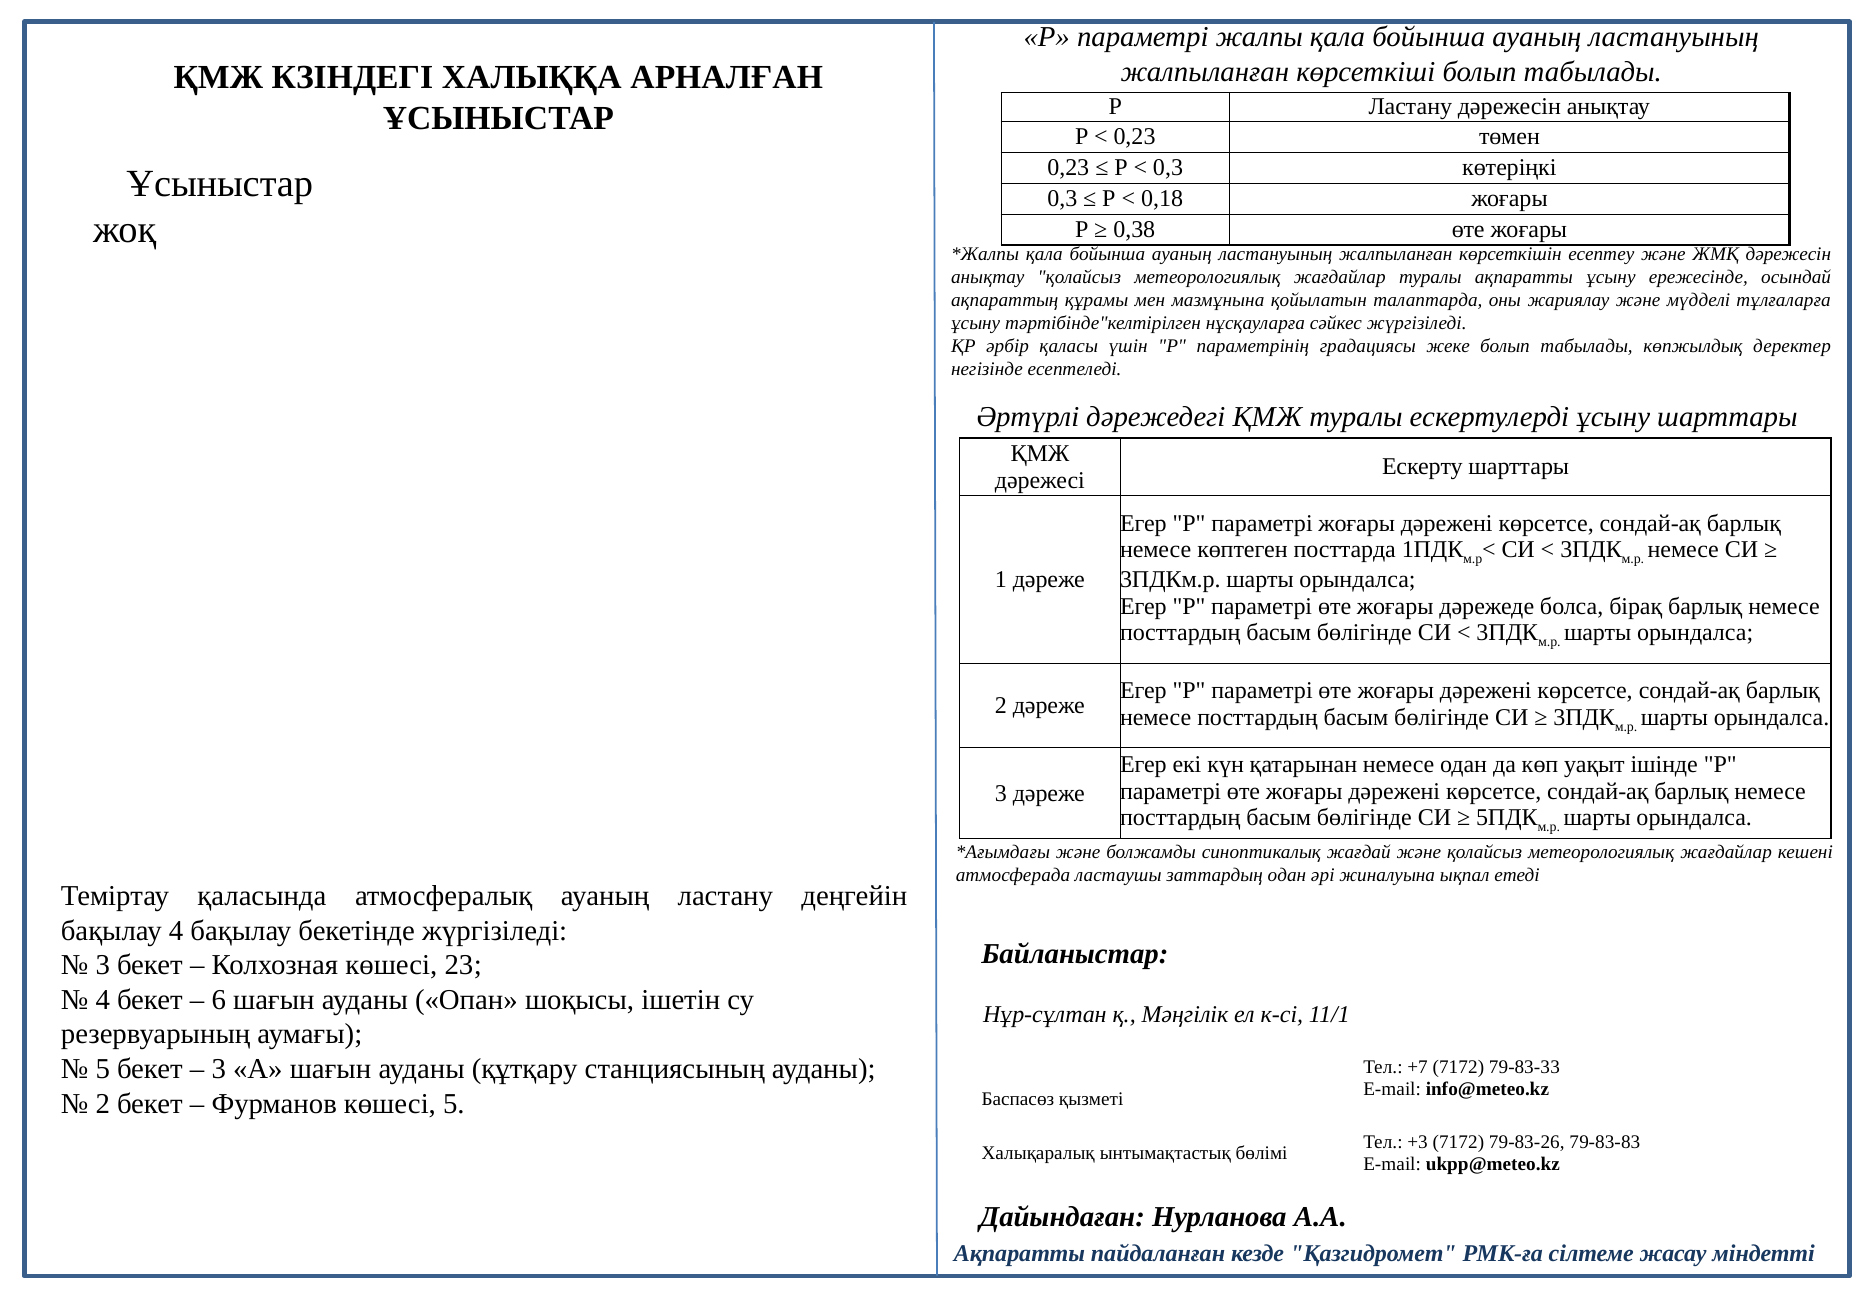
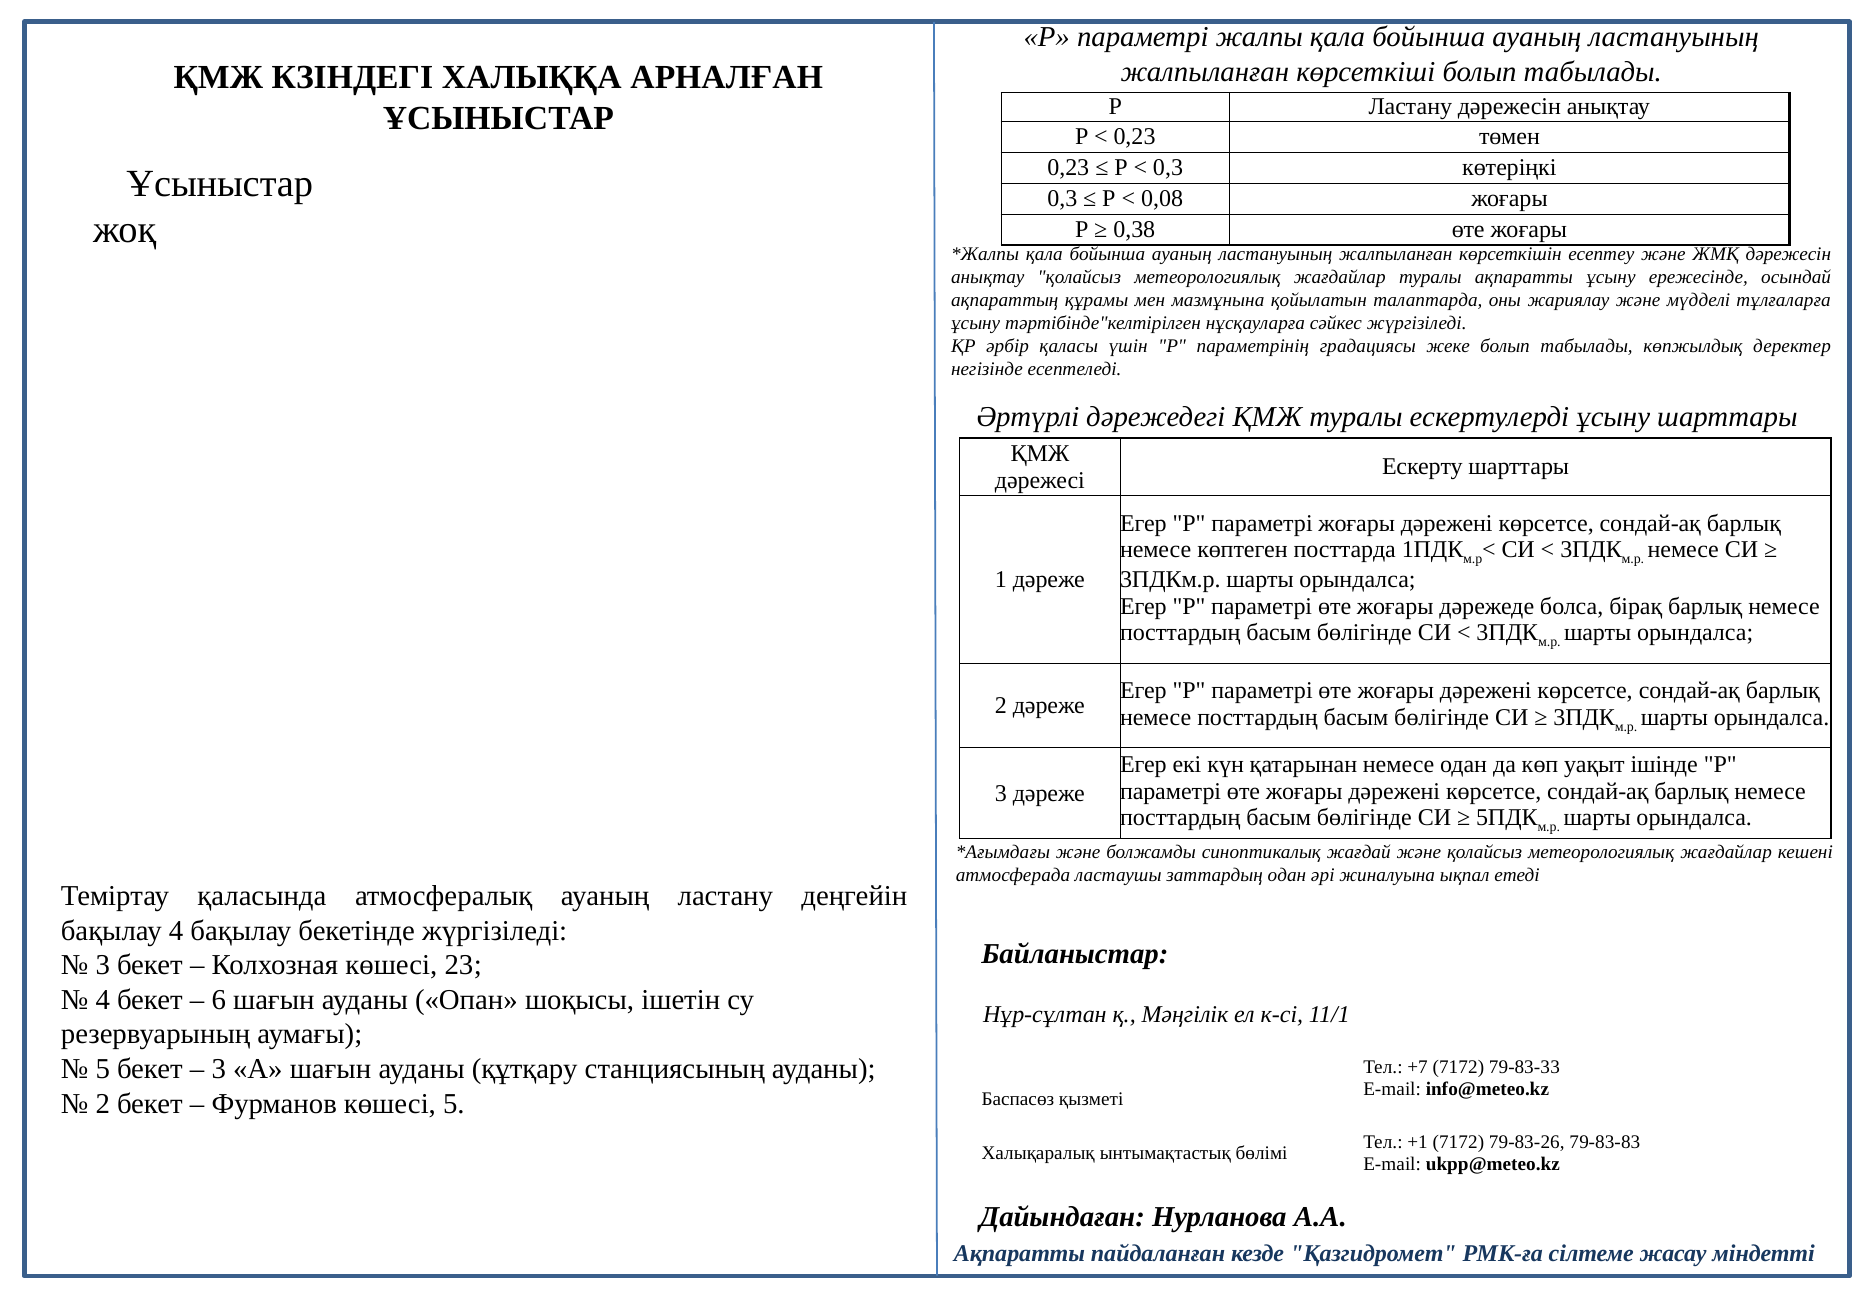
0,18: 0,18 -> 0,08 (1162, 198)
+3: +3 -> +1 (1418, 1142)
